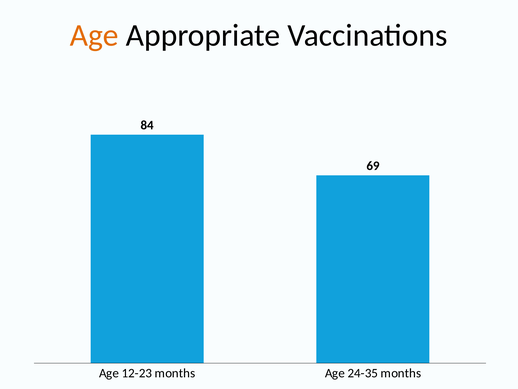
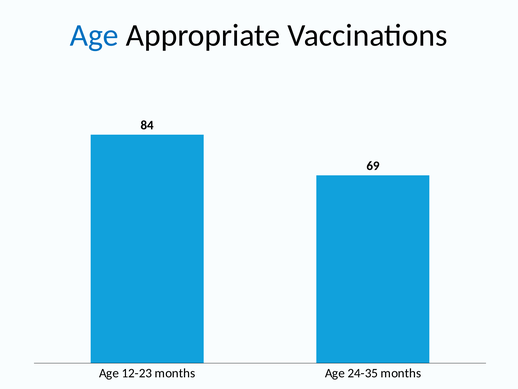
Age colour: orange -> blue (94, 35)
